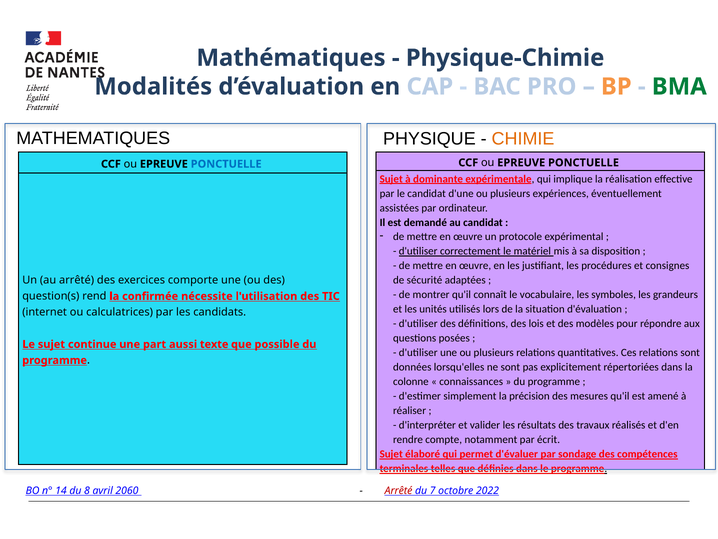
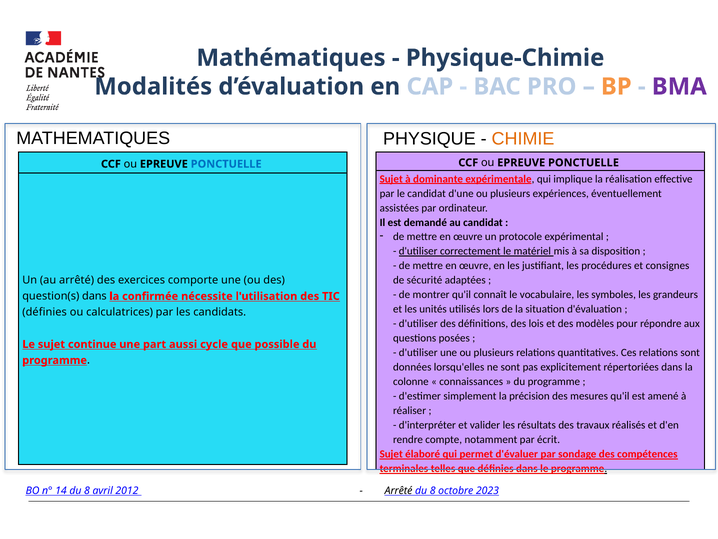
BMA colour: green -> purple (679, 87)
question(s rend: rend -> dans (94, 296)
internet: internet -> définies (45, 312)
texte: texte -> cycle (214, 344)
2060: 2060 -> 2012 (127, 490)
Arrêté colour: red -> black (399, 490)
7: 7 -> 8 (433, 490)
2022: 2022 -> 2023 (487, 490)
